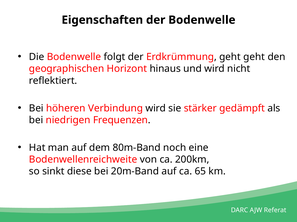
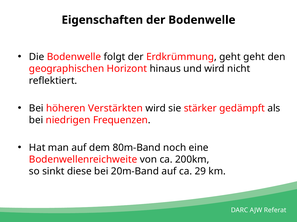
Verbindung: Verbindung -> Verstärkten (115, 109)
65: 65 -> 29 (200, 172)
